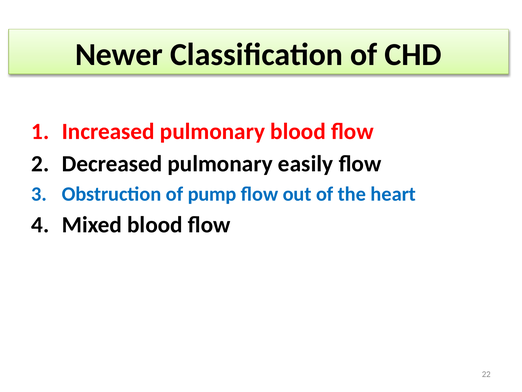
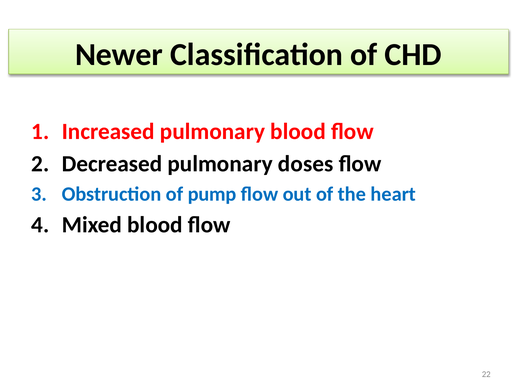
easily: easily -> doses (306, 164)
